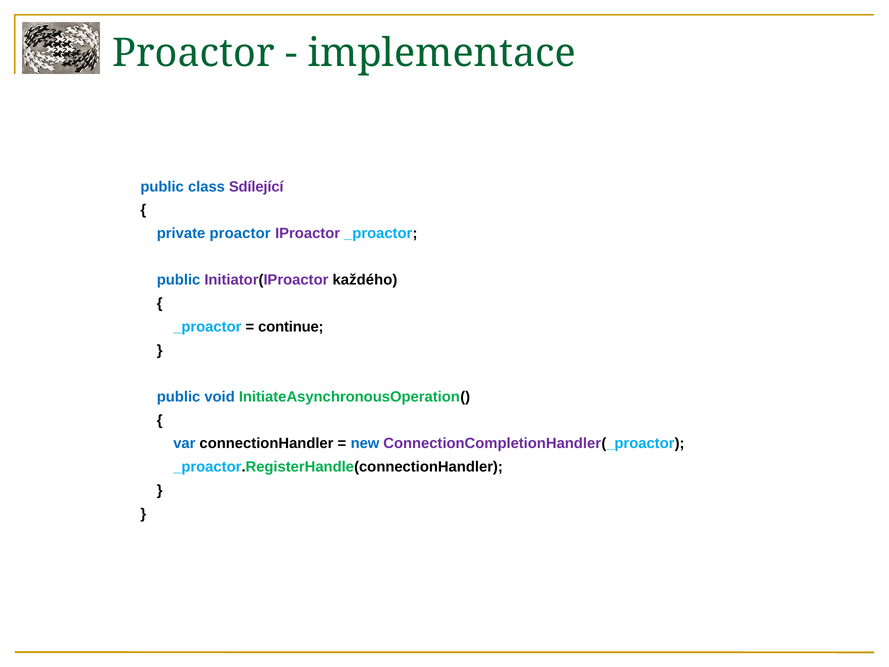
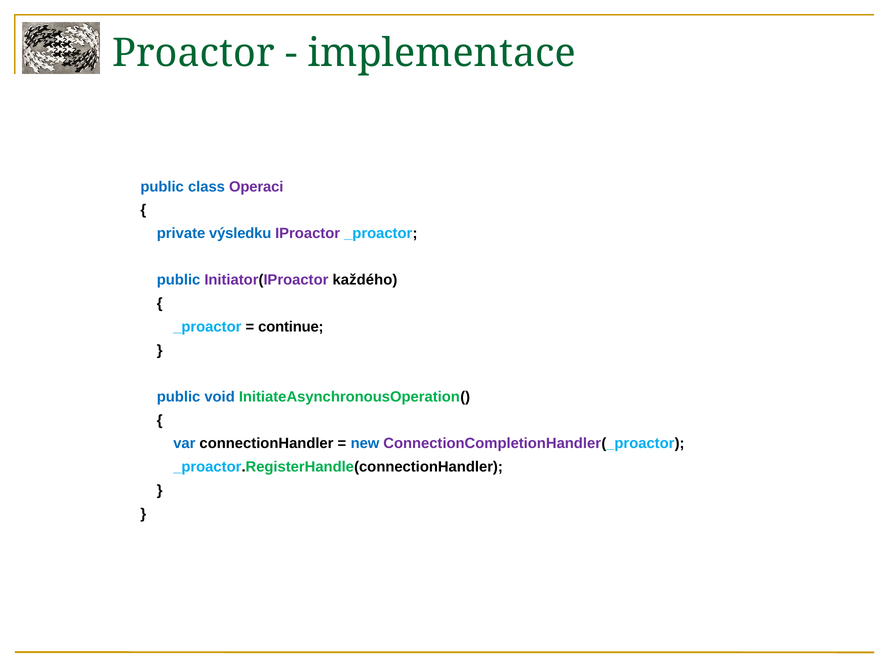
Sdílející: Sdílející -> Operaci (256, 187)
private proactor: proactor -> výsledku (240, 233)
